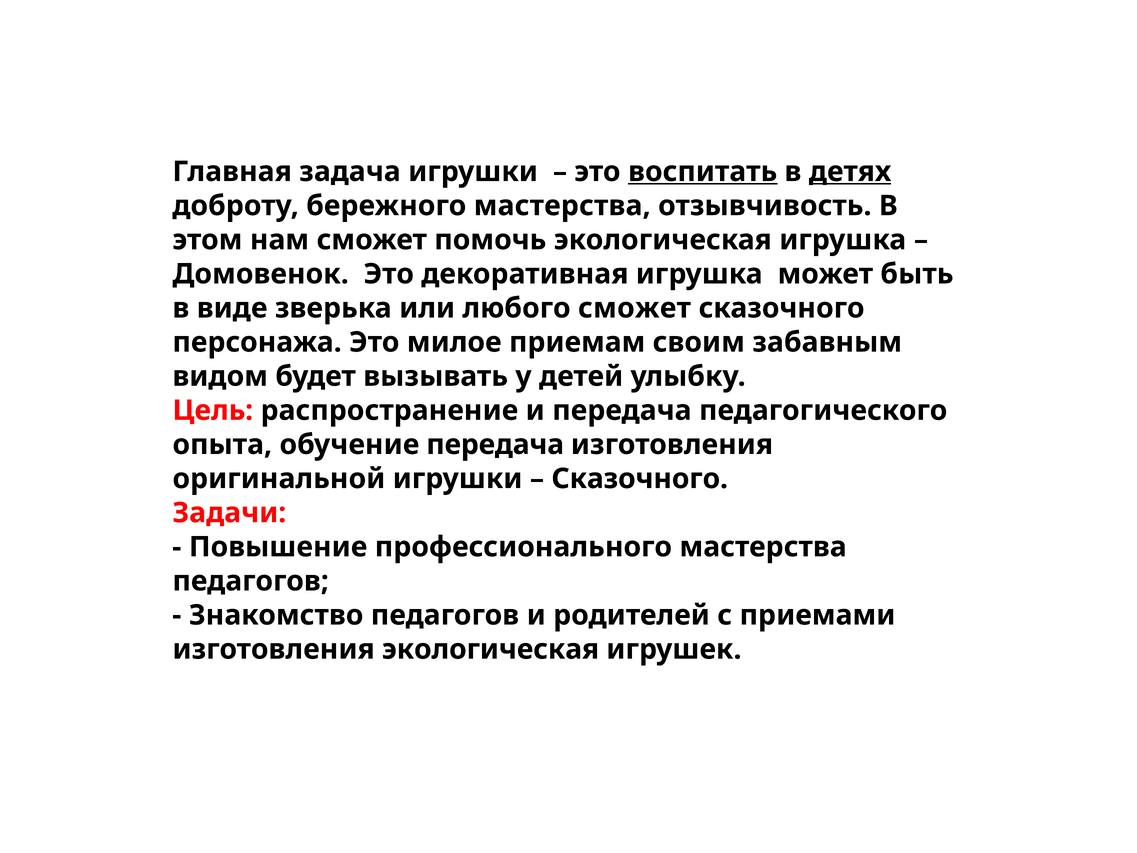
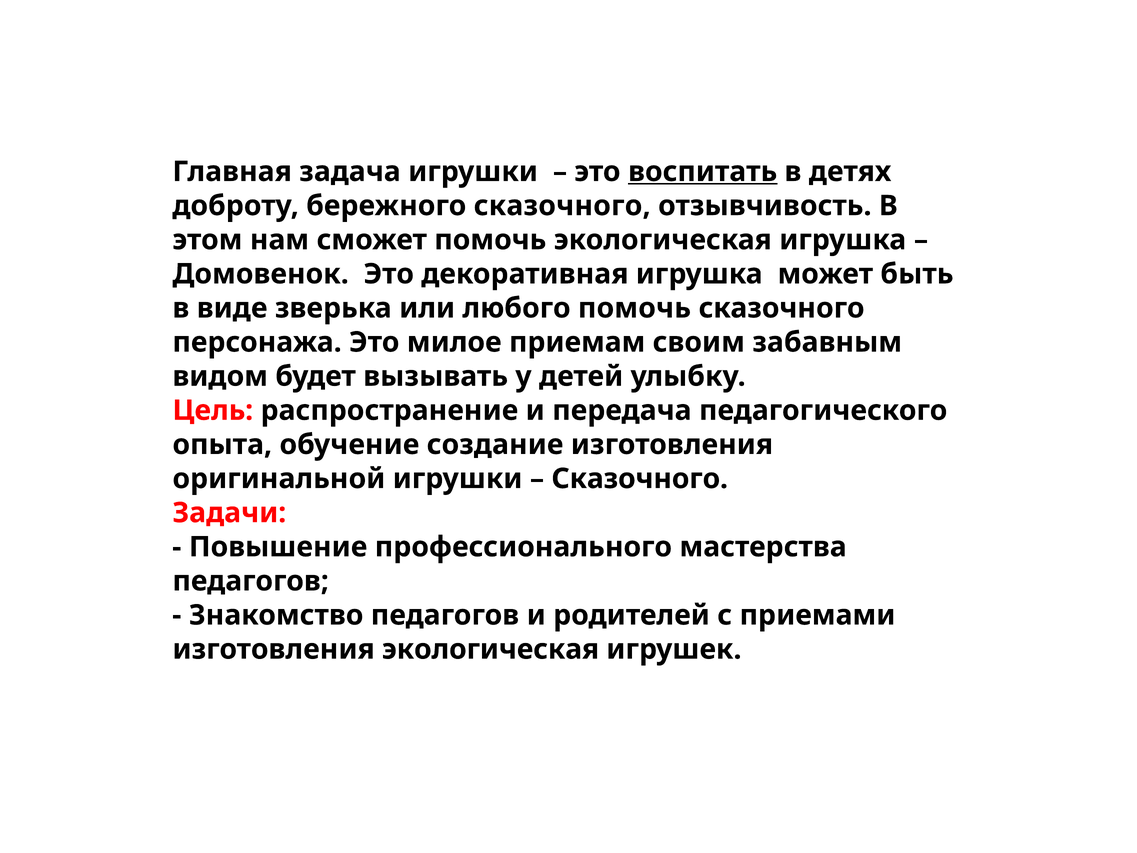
детях underline: present -> none (850, 172)
бережного мастерства: мастерства -> сказочного (562, 206)
любого сможет: сможет -> помочь (635, 308)
обучение передача: передача -> создание (495, 444)
